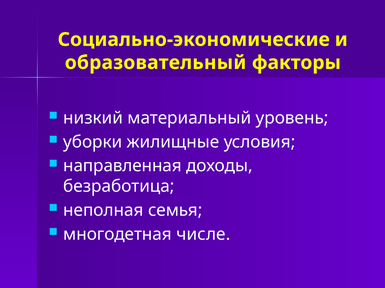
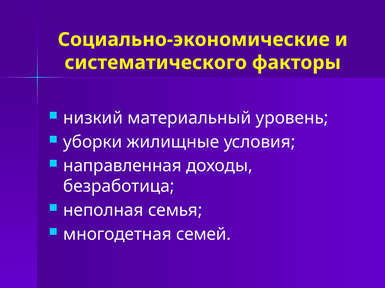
образовательный: образовательный -> систематического (156, 63)
числе: числе -> семей (204, 235)
